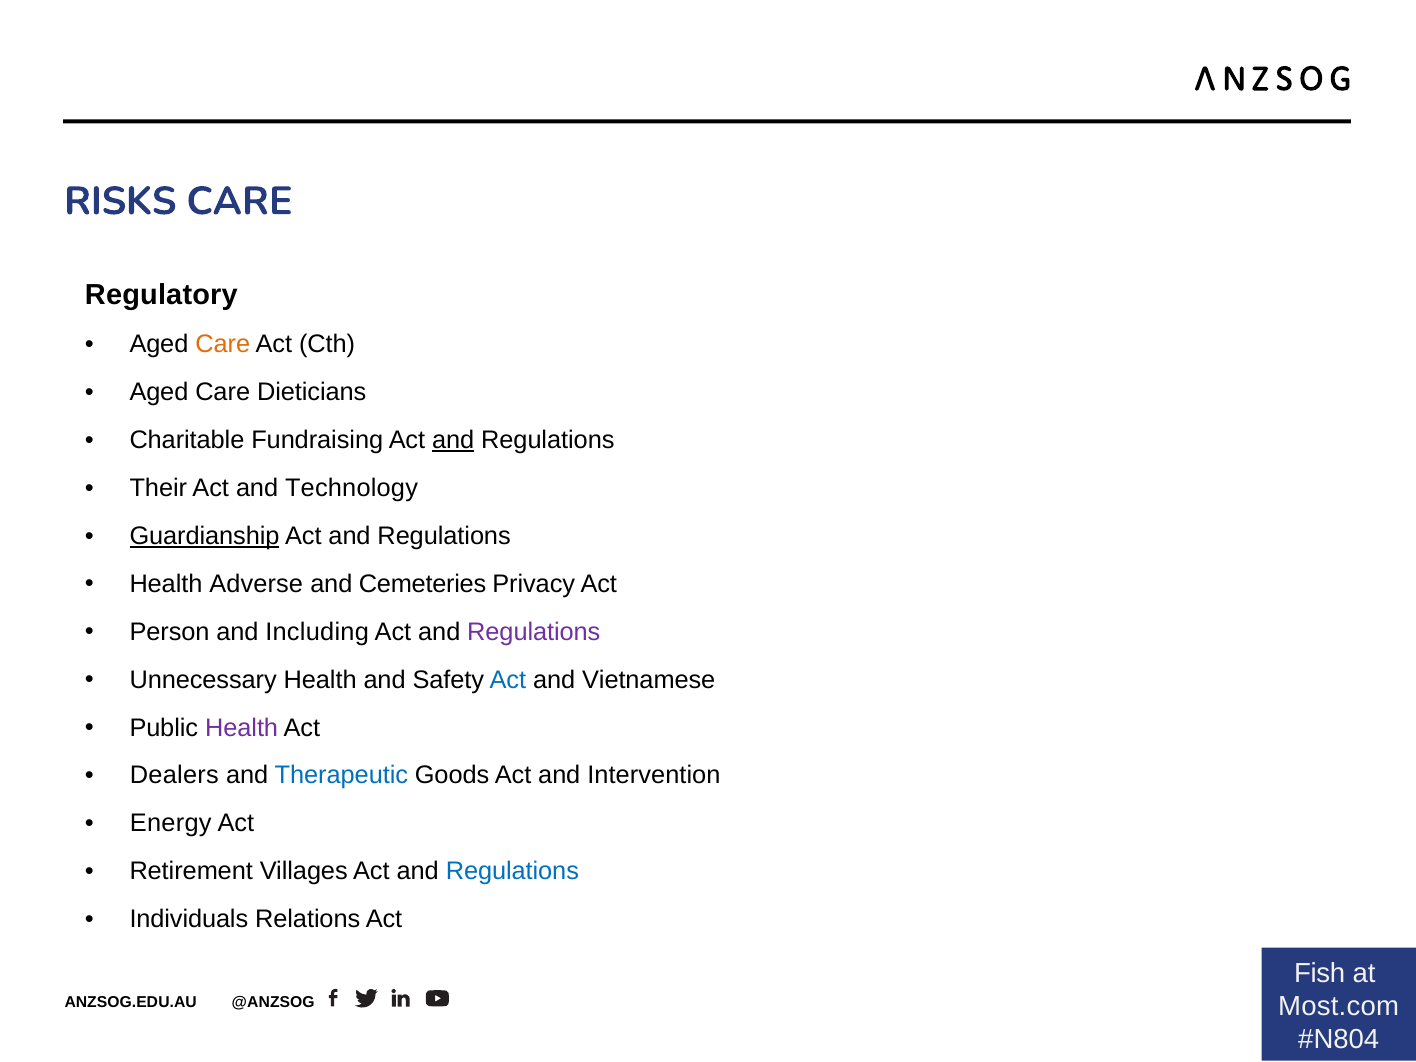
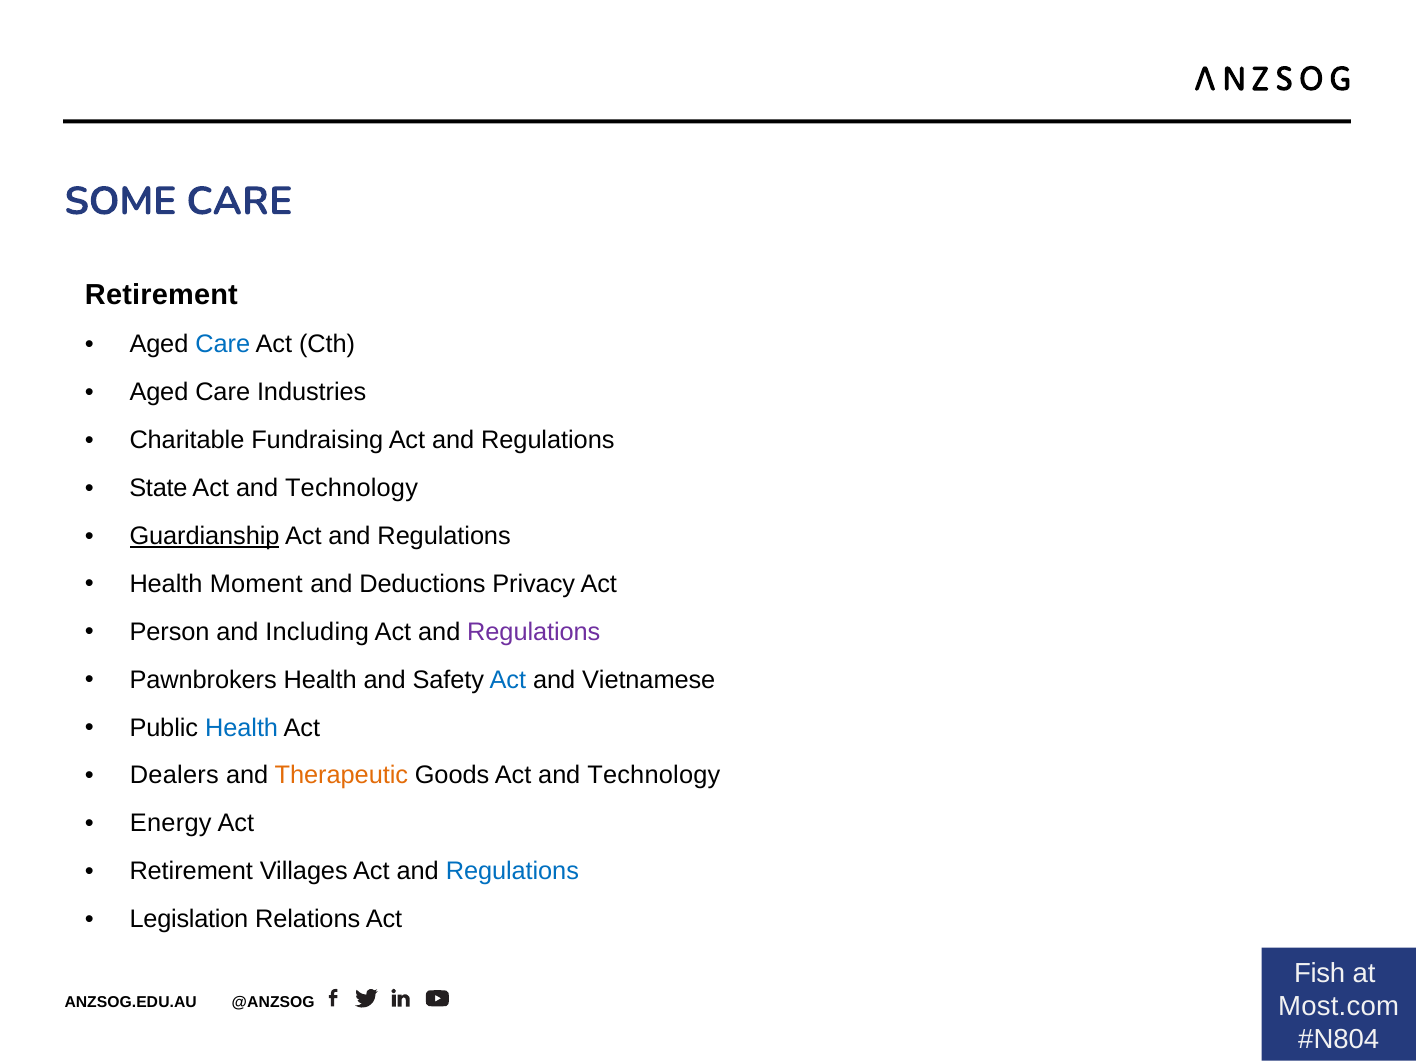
RISKS: RISKS -> SOME (120, 201)
Regulatory: Regulatory -> Retirement (161, 295)
Care colour: orange -> blue (223, 345)
Dieticians: Dieticians -> Industries (312, 392)
and underline: present -> none (453, 440)
Their: Their -> State (158, 488)
Adverse: Adverse -> Moment (256, 584)
Cemeteries: Cemeteries -> Deductions (422, 584)
Unnecessary: Unnecessary -> Pawnbrokers (203, 680)
Health colour: purple -> blue (242, 728)
Therapeutic colour: blue -> orange (341, 776)
Goods Act and Intervention: Intervention -> Technology (654, 776)
Individuals: Individuals -> Legislation (189, 919)
